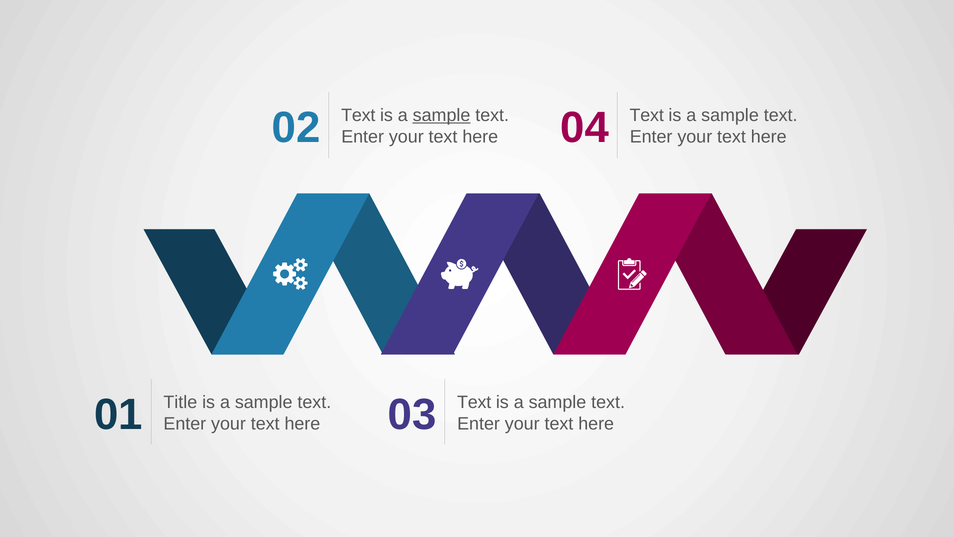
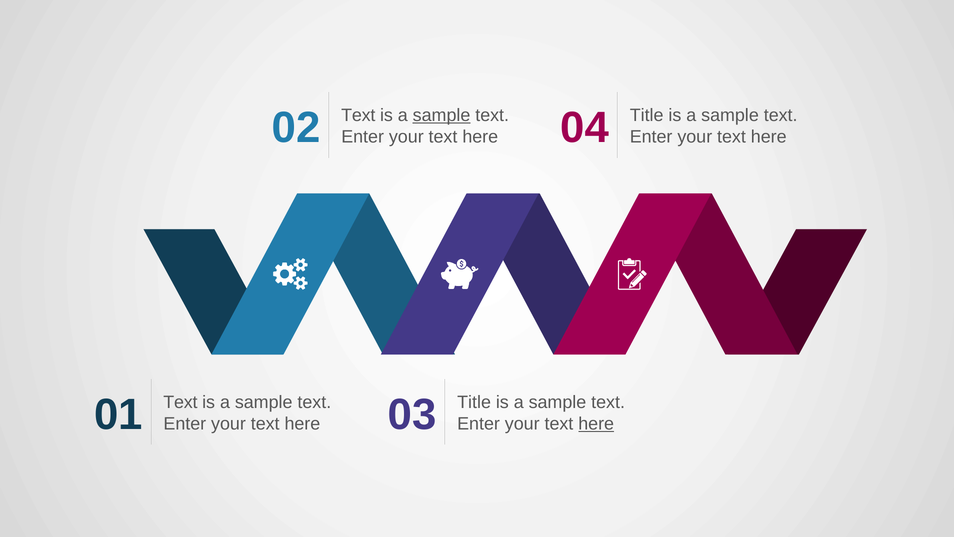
Text: Text -> Title (647, 115)
Title: Title -> Text (180, 402)
Text: Text -> Title (474, 402)
here underline: none -> present (596, 423)
